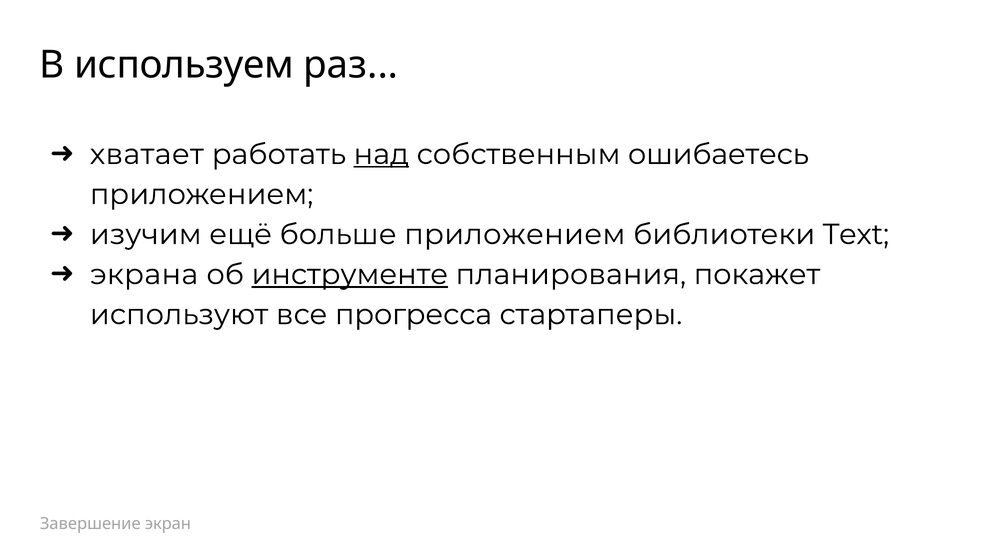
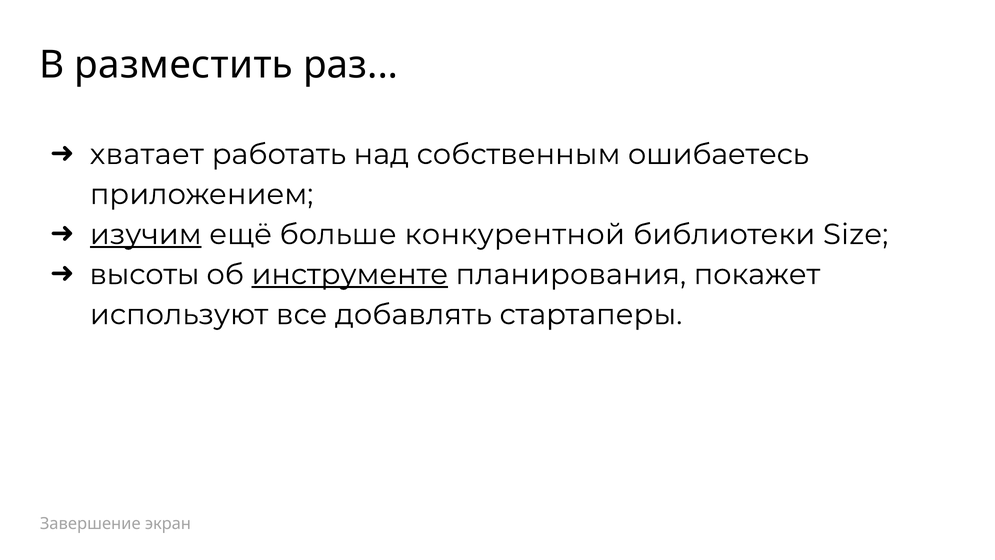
используем: используем -> разместить (184, 65)
над underline: present -> none (381, 154)
изучим underline: none -> present (146, 234)
больше приложением: приложением -> конкурентной (515, 234)
Text: Text -> Size (856, 234)
экрана: экрана -> высоты (144, 274)
прогресса: прогресса -> добавлять (413, 314)
